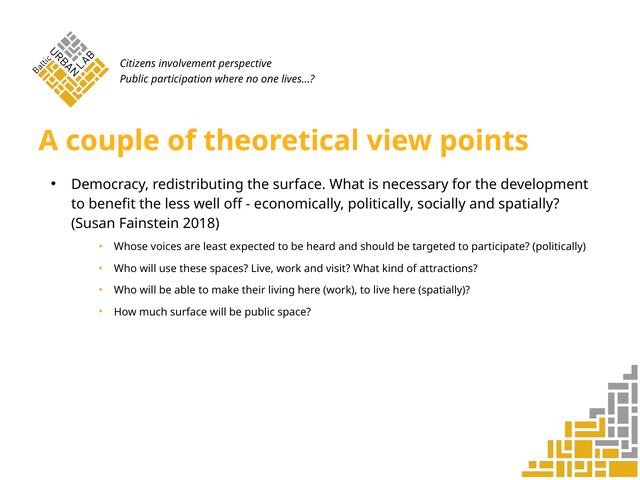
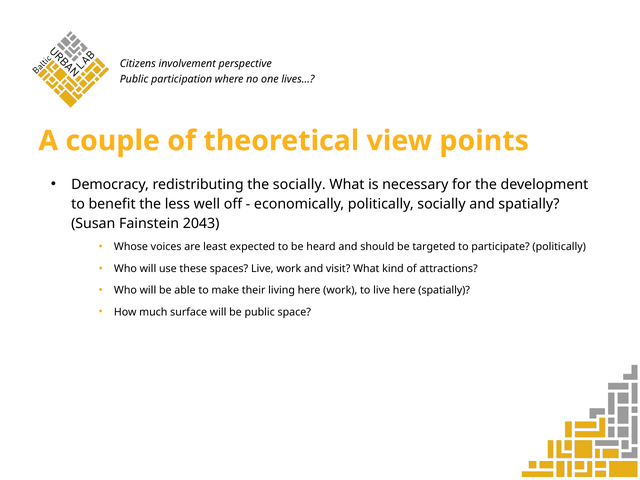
the surface: surface -> socially (299, 185)
2018: 2018 -> 2043 (201, 223)
